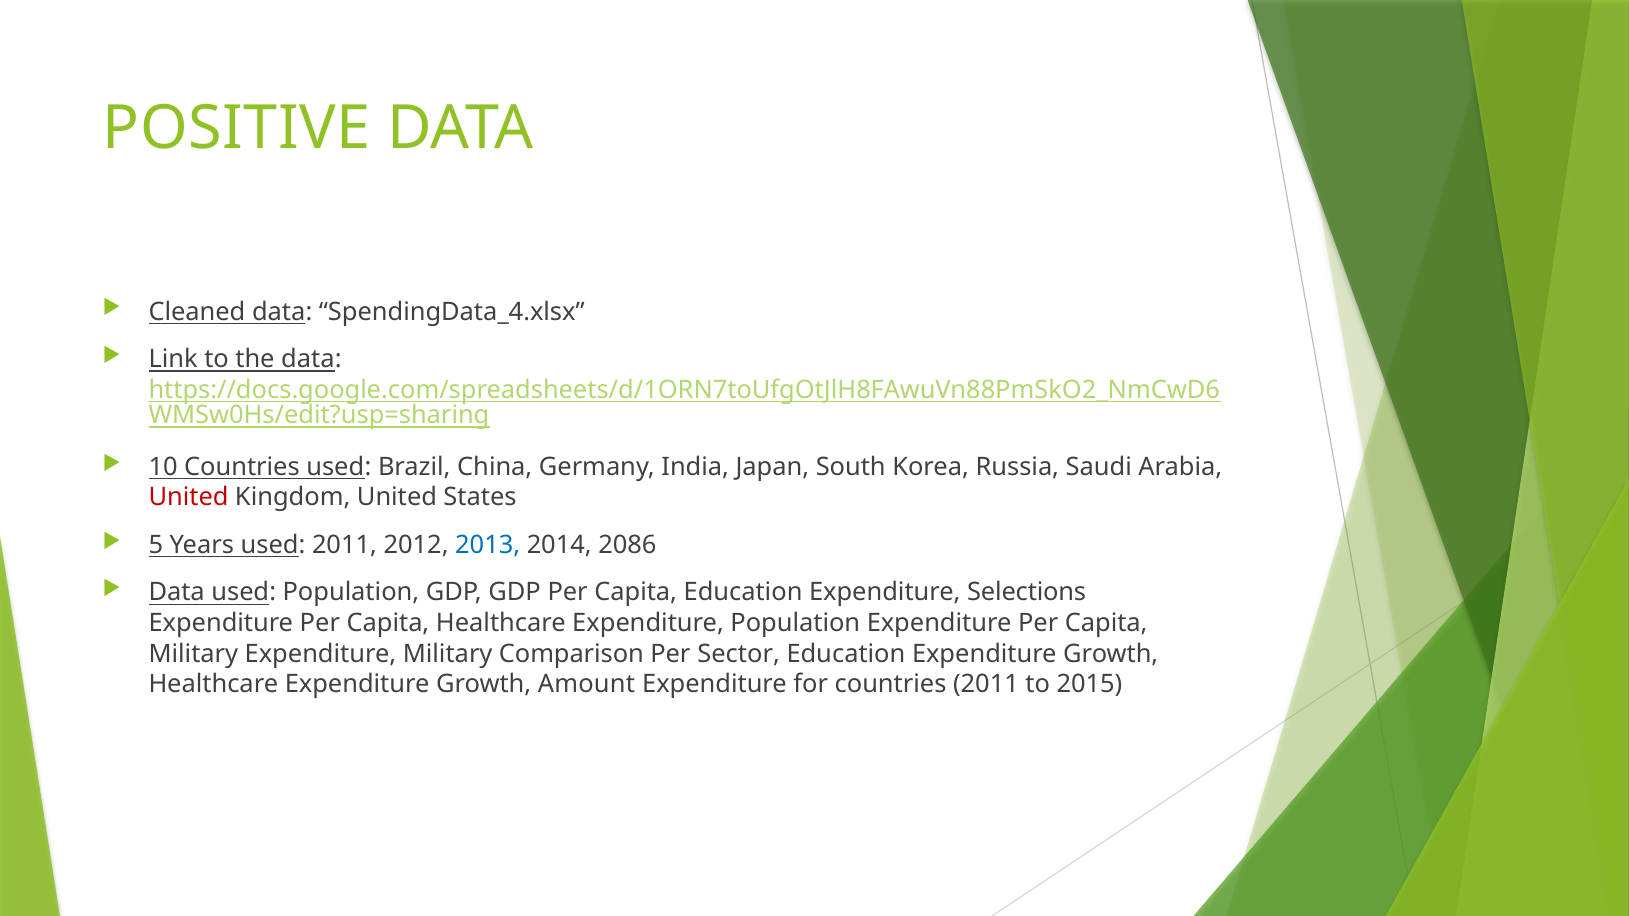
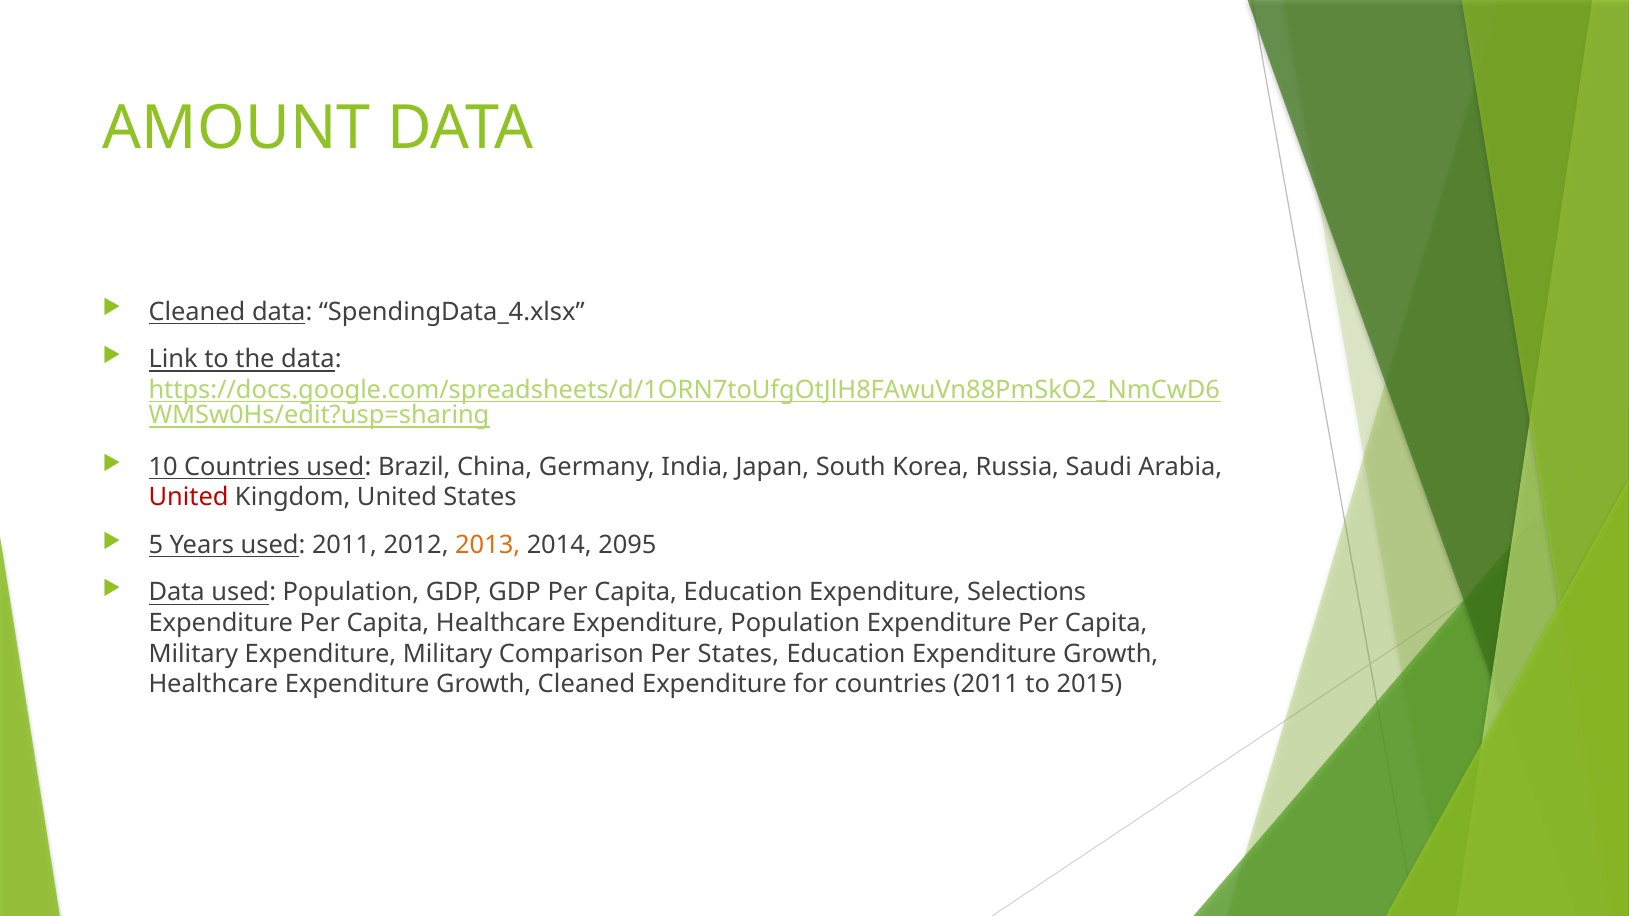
POSITIVE: POSITIVE -> AMOUNT (237, 128)
2013 colour: blue -> orange (488, 545)
2086: 2086 -> 2095 (627, 545)
Per Sector: Sector -> States (738, 654)
Growth Amount: Amount -> Cleaned (587, 684)
